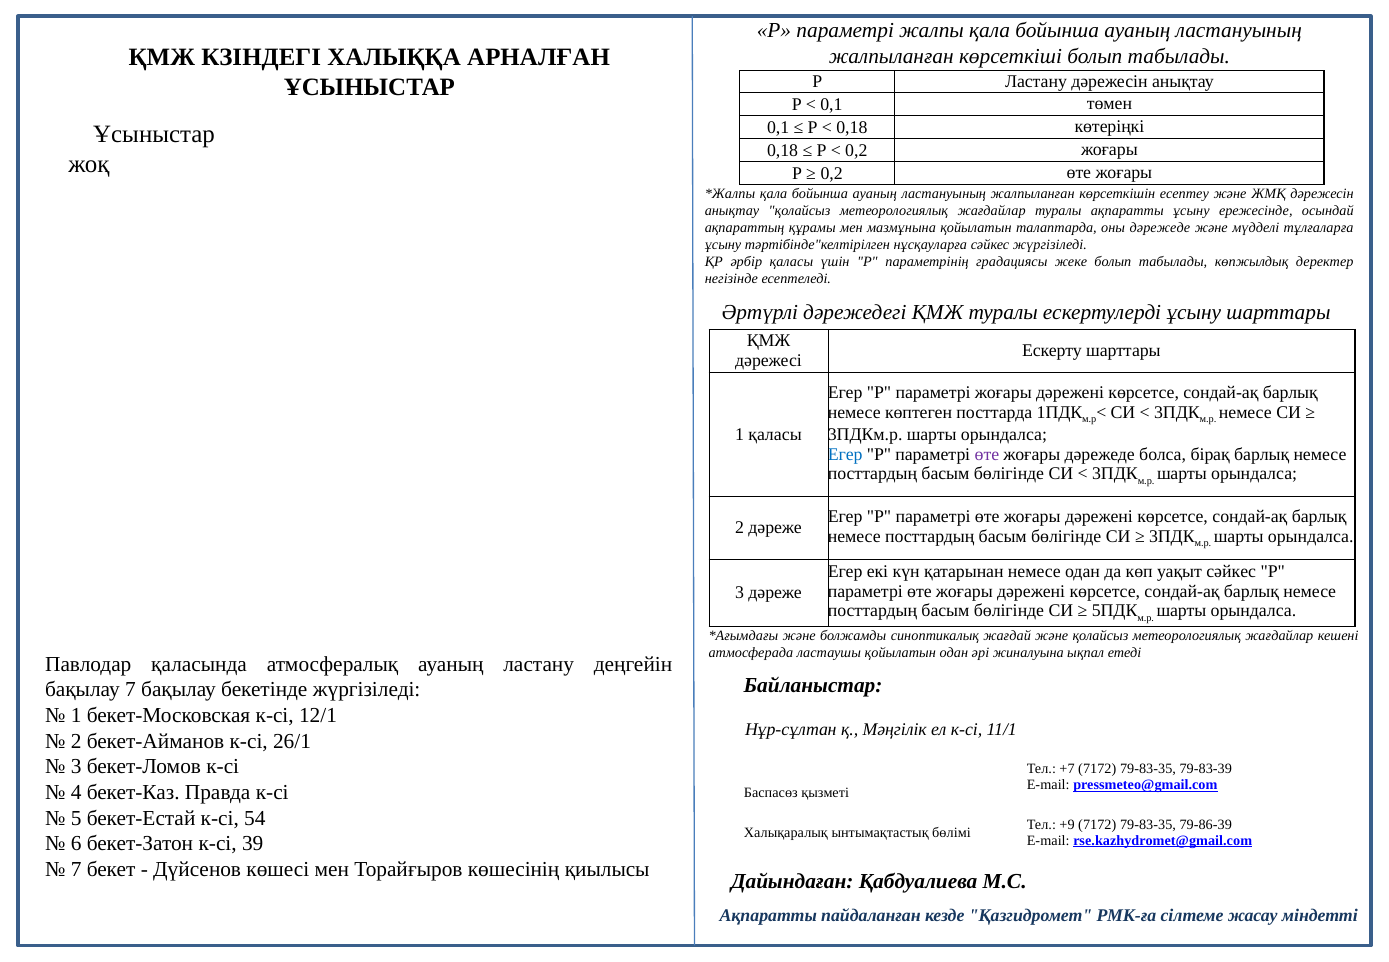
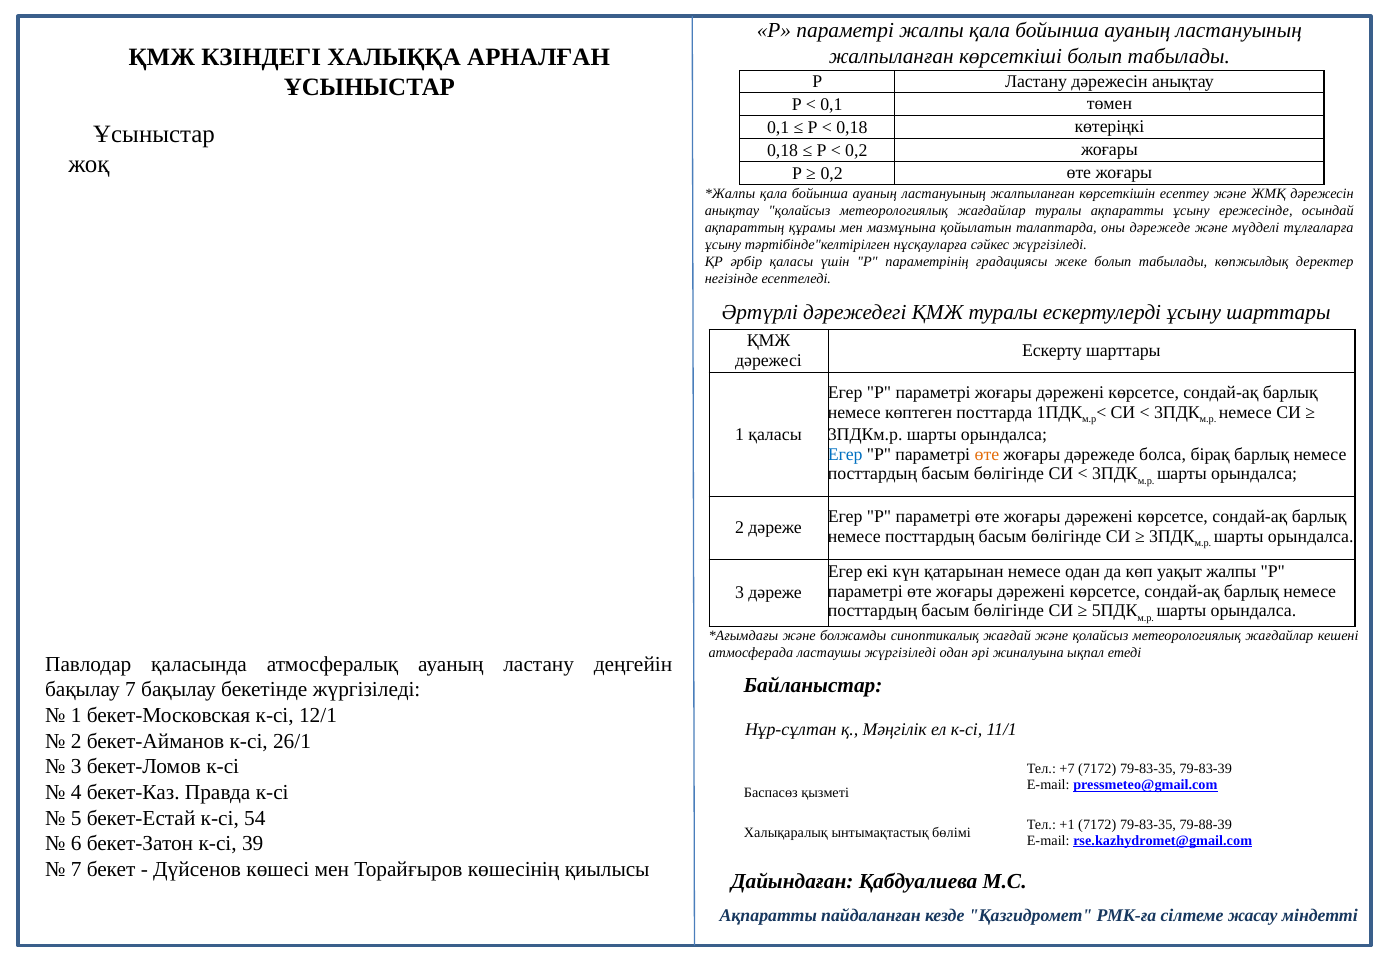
өте colour: purple -> orange (987, 454)
уақыт сәйкес: сәйкес -> жалпы (1231, 571)
ластаушы қойылатын: қойылатын -> жүргізіледі (900, 652)
+9: +9 -> +1 (1067, 824)
79-86-39: 79-86-39 -> 79-88-39 (1206, 824)
